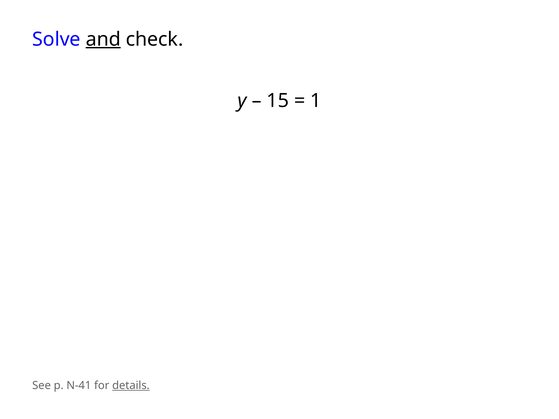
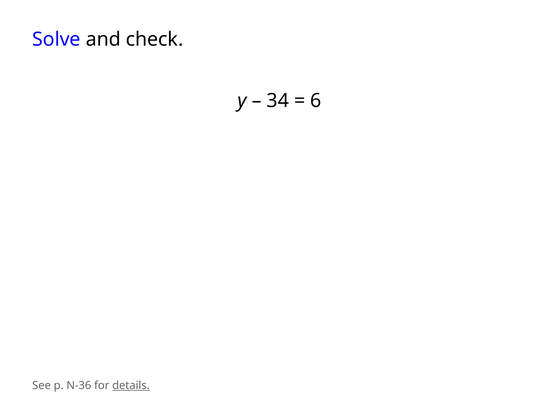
and underline: present -> none (103, 39)
15: 15 -> 34 (278, 101)
1: 1 -> 6 (316, 101)
N-41: N-41 -> N-36 (79, 386)
